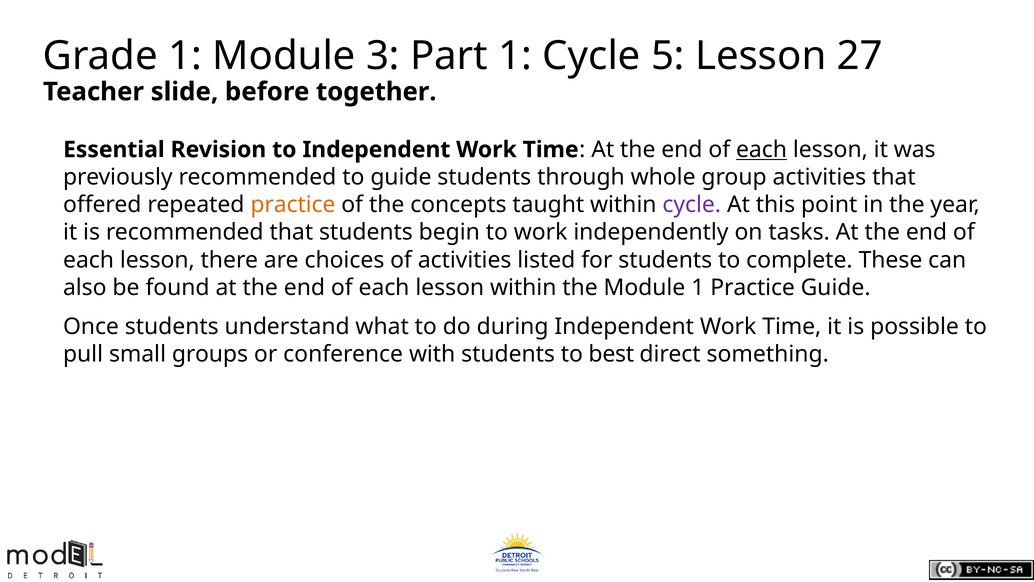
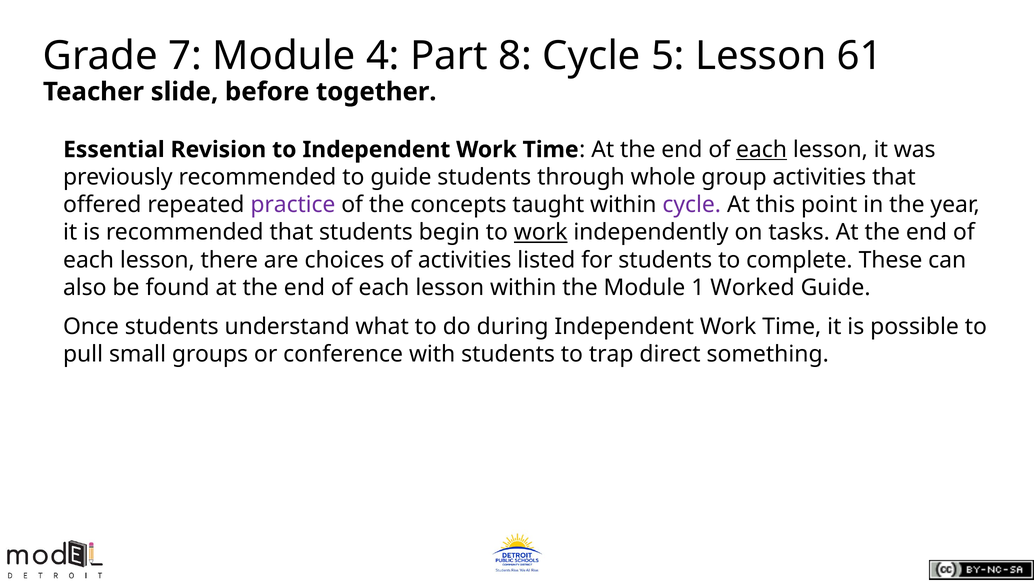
Grade 1: 1 -> 7 (185, 56)
3: 3 -> 4 (383, 56)
Part 1: 1 -> 8 (515, 56)
27: 27 -> 61 (860, 56)
practice colour: orange -> purple (293, 205)
work underline: none -> present (541, 232)
1 Practice: Practice -> Worked (753, 287)
best: best -> trap (611, 354)
